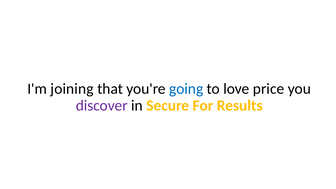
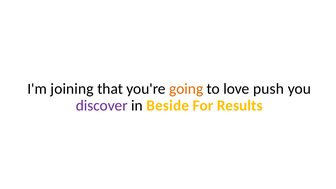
going colour: blue -> orange (186, 89)
price: price -> push (269, 89)
Secure: Secure -> Beside (168, 106)
